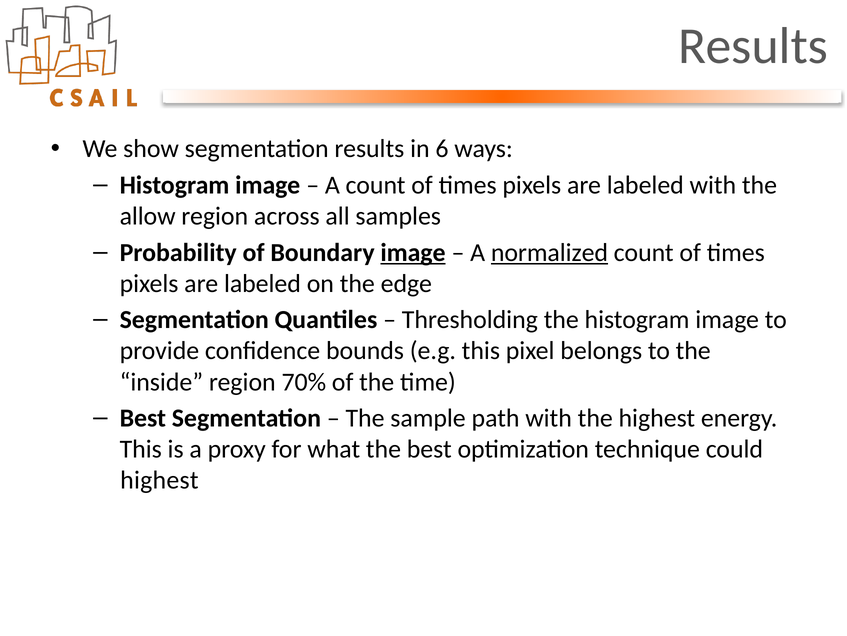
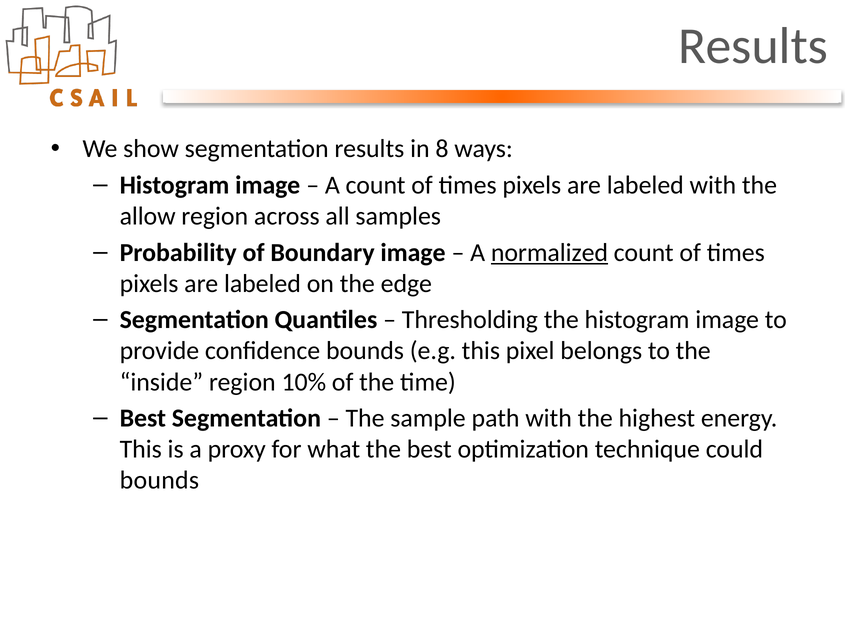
6: 6 -> 8 (442, 149)
image underline: present -> none (413, 252)
70%: 70% -> 10% (304, 382)
highest: highest -> bounds (159, 480)
